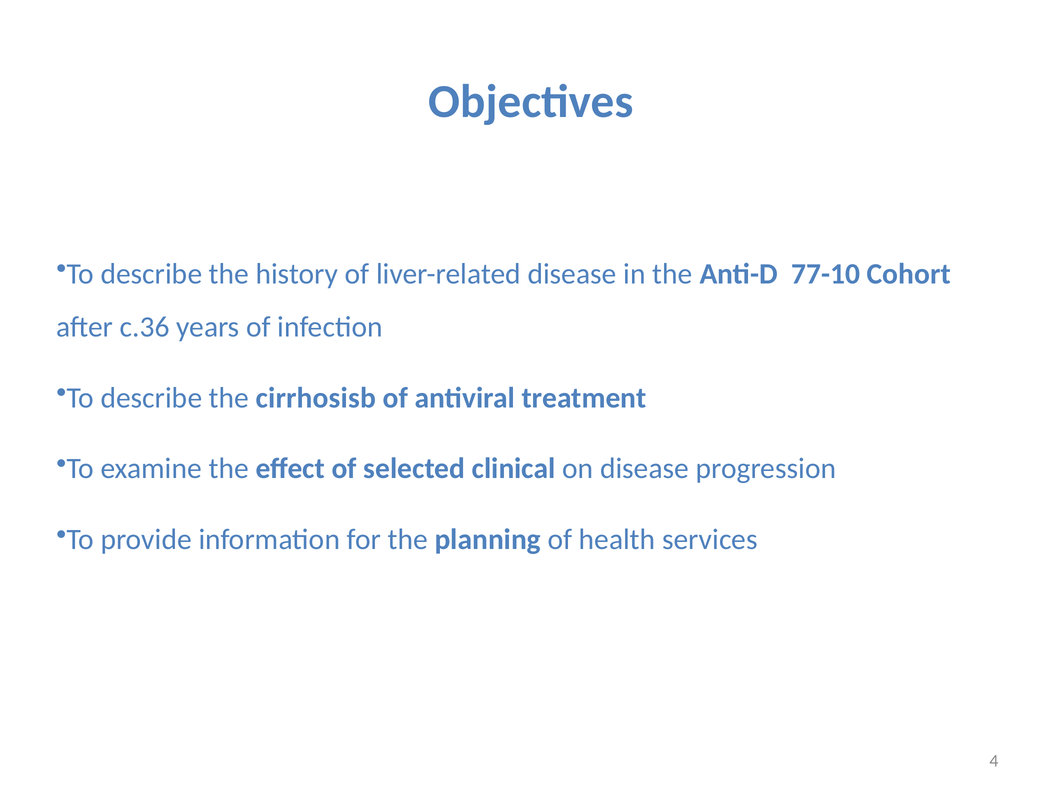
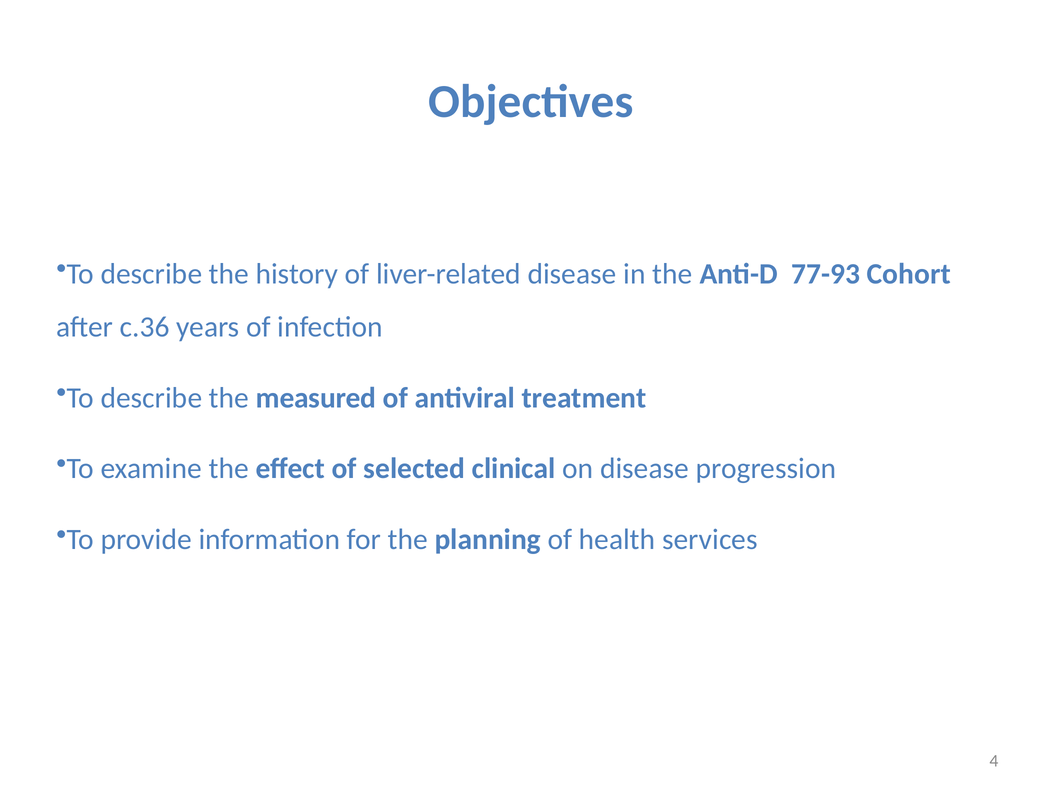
77-10: 77-10 -> 77-93 (826, 274)
cirrhosisb: cirrhosisb -> measured (316, 398)
